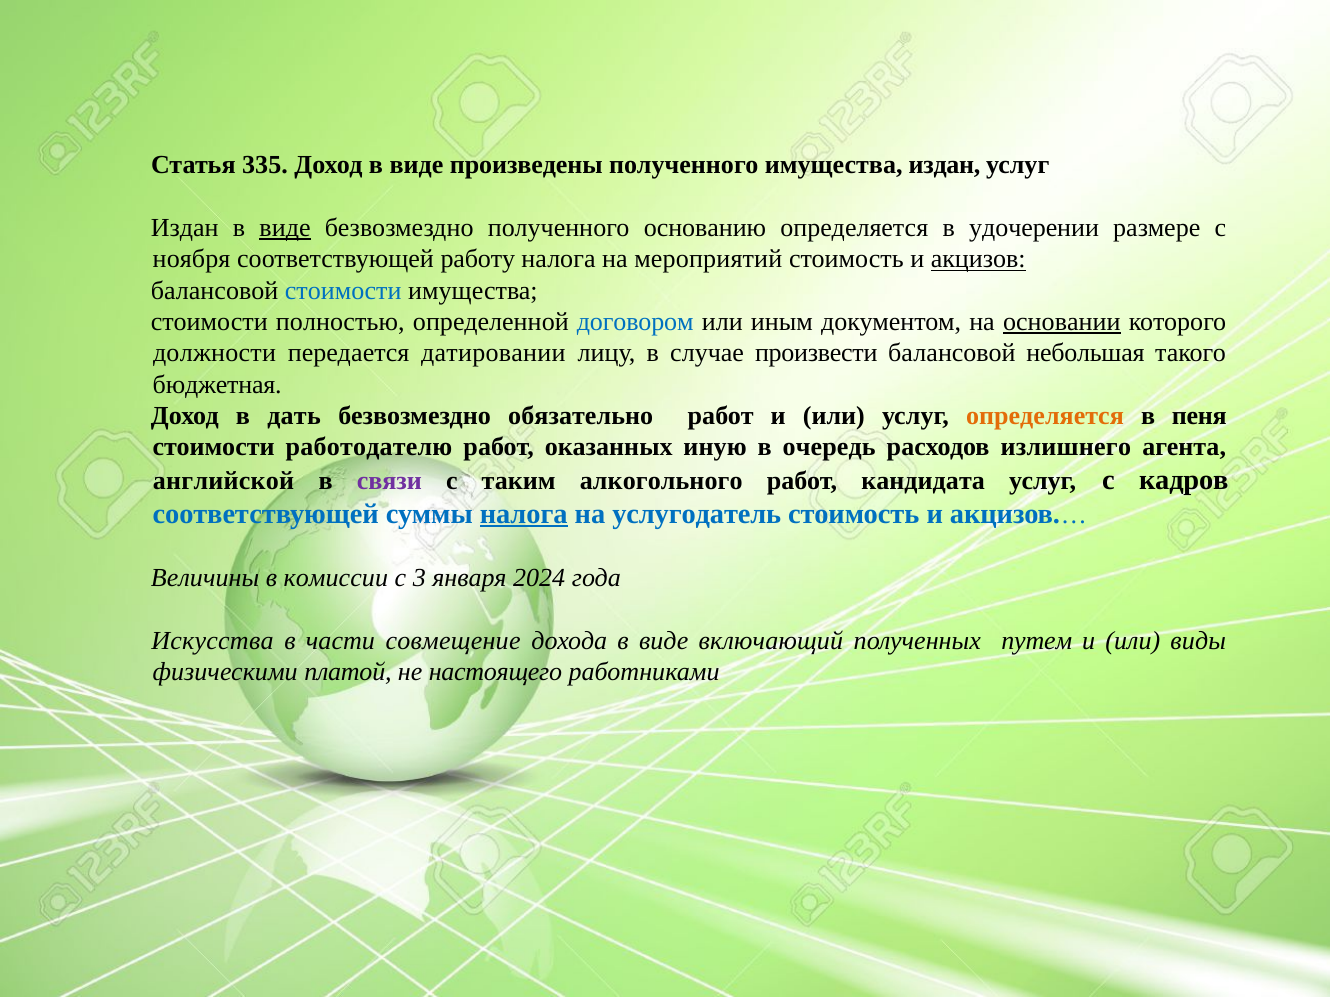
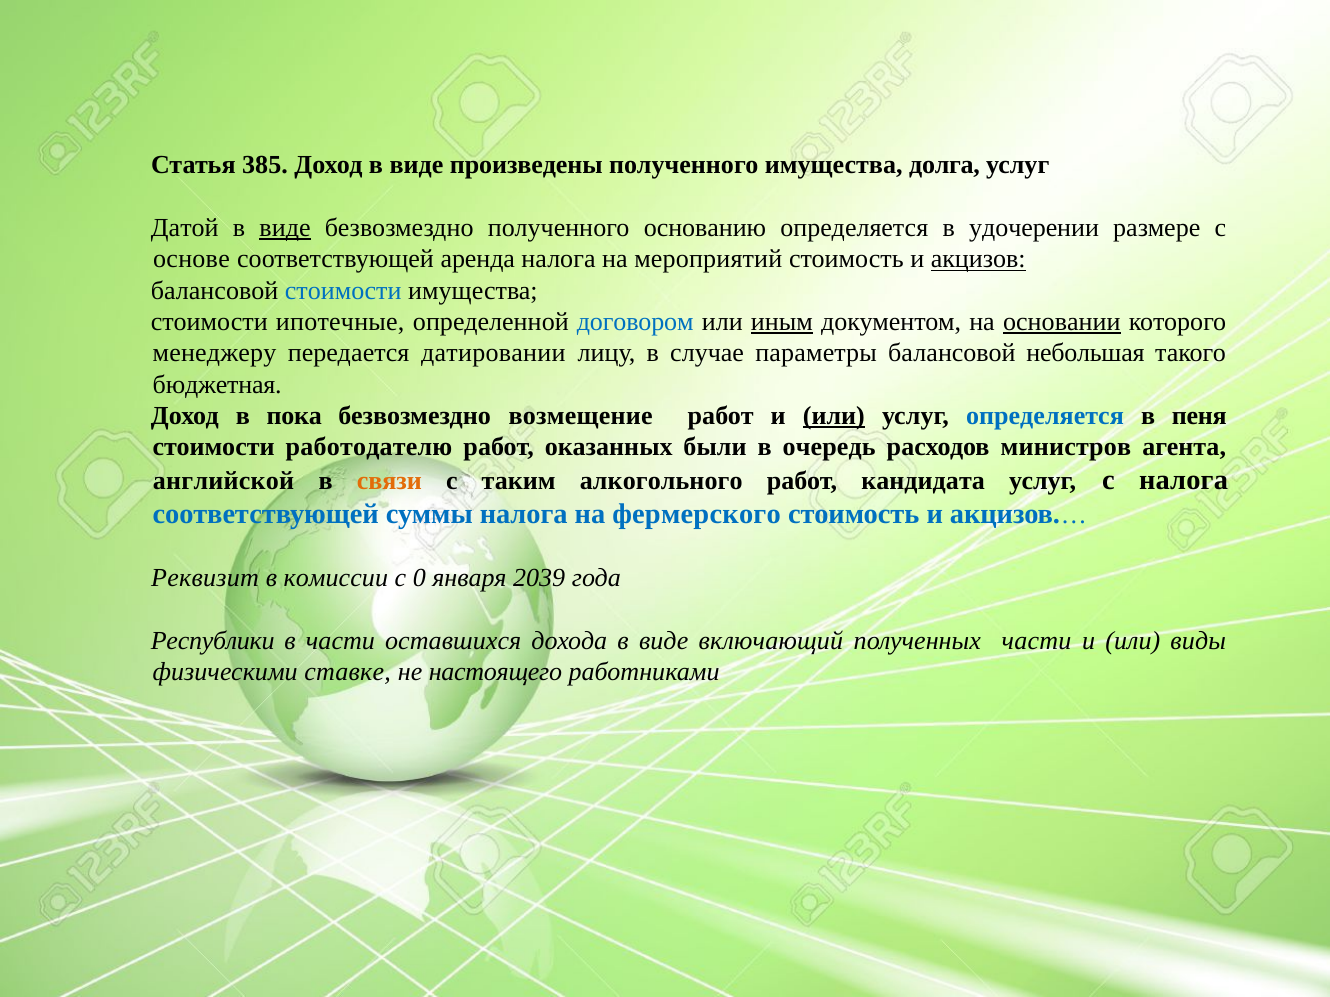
335: 335 -> 385 (265, 165)
имущества издан: издан -> долга (945, 165)
Издан: Издан -> Датой (185, 228)
ноября: ноября -> основе (192, 259)
работу: работу -> аренда (478, 259)
полностью: полностью -> ипотечные (340, 322)
иным underline: none -> present (782, 322)
должности: должности -> менеджеру (215, 353)
произвести: произвести -> параметры (816, 353)
дать: дать -> пока (294, 416)
обязательно: обязательно -> возмещение (581, 416)
или underline: none -> present (834, 416)
определяется colour: orange -> blue (1045, 416)
иную: иную -> были (715, 447)
излишнего: излишнего -> министров (1066, 447)
связи colour: purple -> orange (389, 481)
с кадров: кадров -> налога (1184, 480)
налога underline: present -> none (524, 514)
услугодатель: услугодатель -> фермерского (697, 514)
Величины: Величины -> Реквизит (205, 578)
3: 3 -> 0 (419, 578)
2024: 2024 -> 2039 (539, 578)
Искусства: Искусства -> Республики (213, 641)
совмещение: совмещение -> оставшихся (453, 641)
полученных путем: путем -> части (1037, 641)
платой: платой -> ставке (348, 672)
